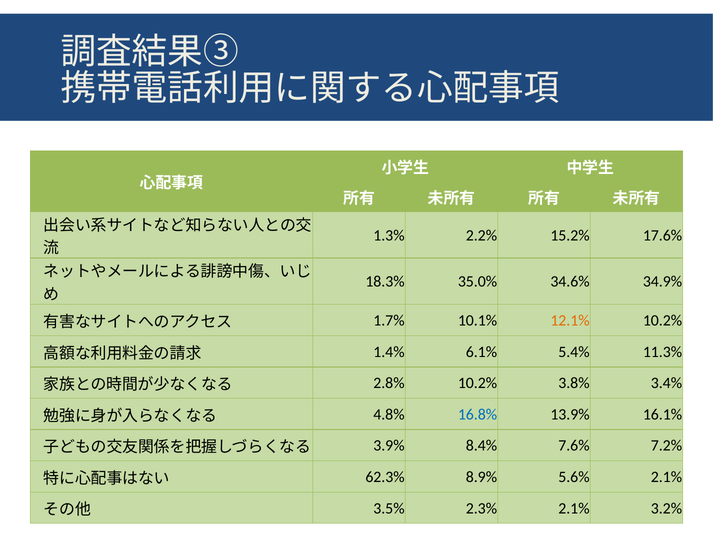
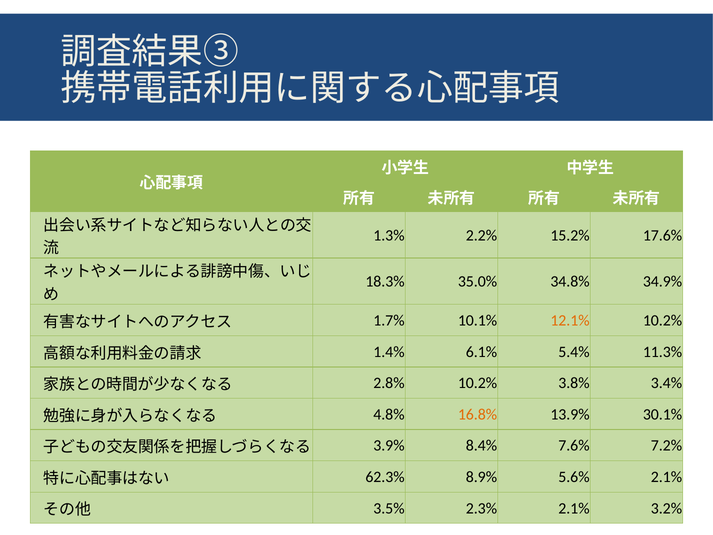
34.6%: 34.6% -> 34.8% (570, 282)
16.8% colour: blue -> orange (477, 414)
16.1%: 16.1% -> 30.1% (662, 414)
